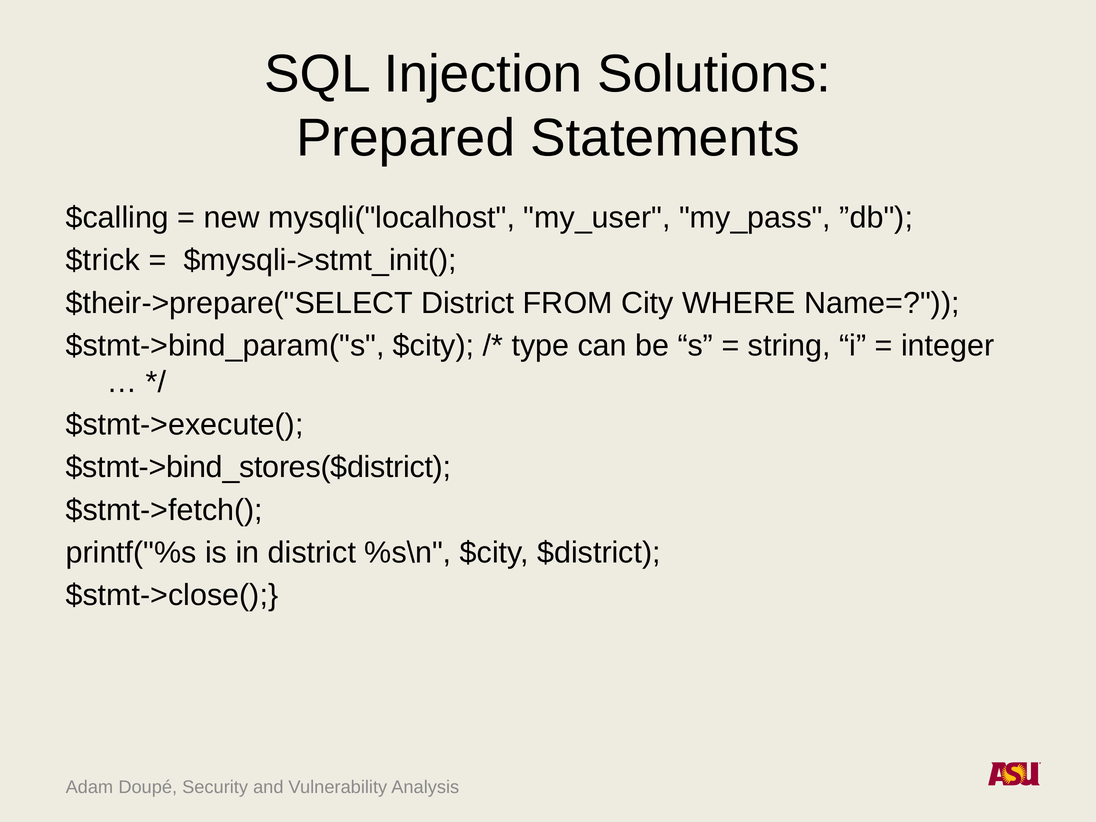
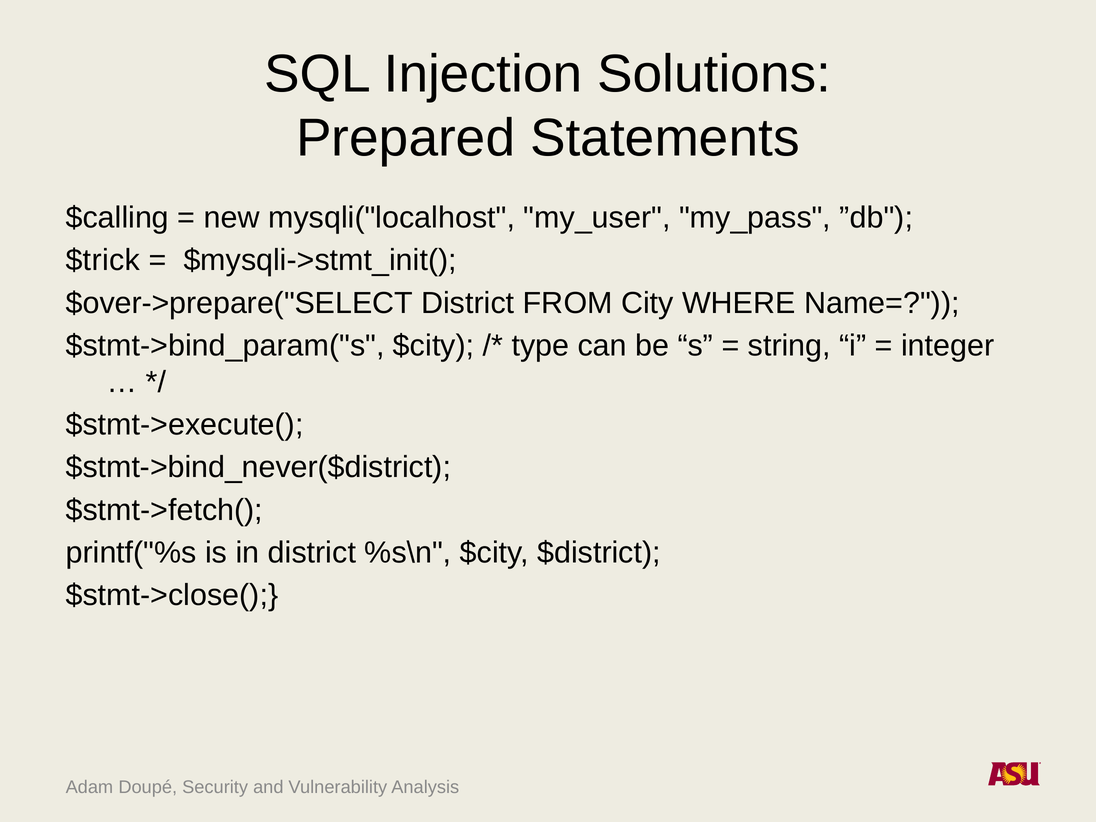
$their->prepare("SELECT: $their->prepare("SELECT -> $over->prepare("SELECT (239, 303)
$stmt->bind_stores($district: $stmt->bind_stores($district -> $stmt->bind_never($district (258, 467)
